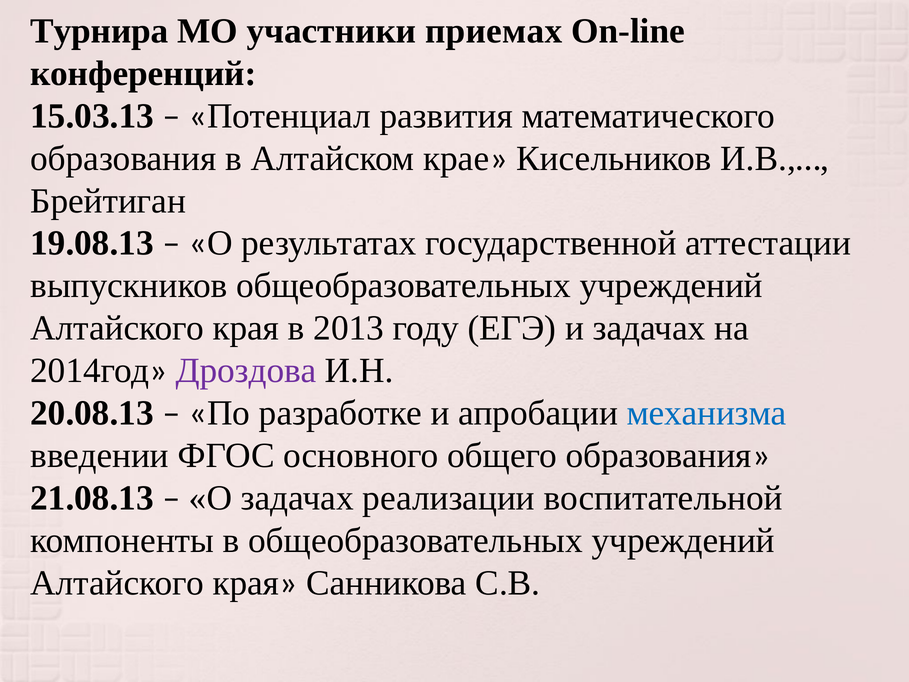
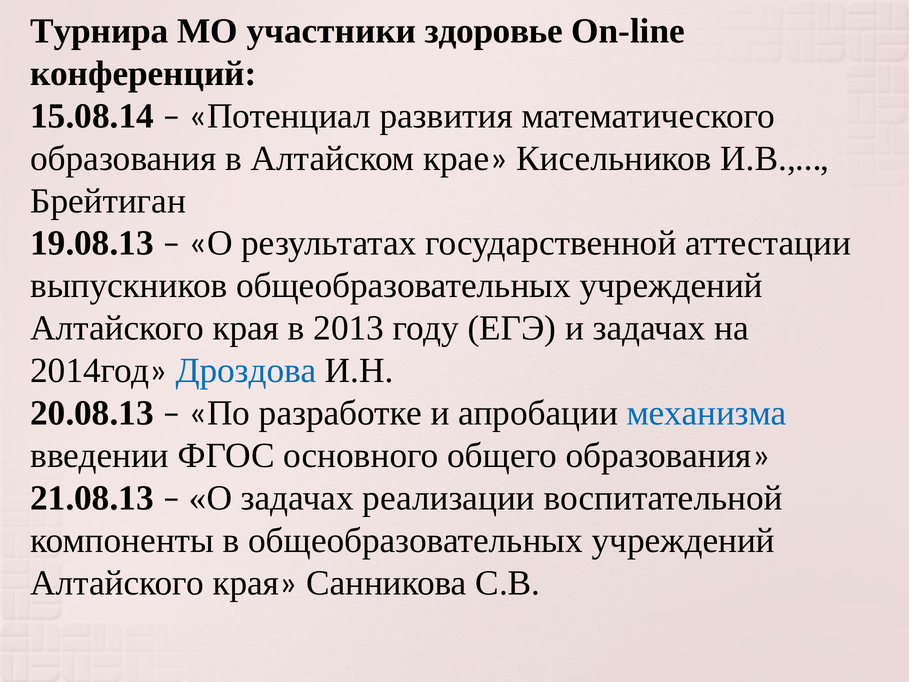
приемах: приемах -> здоровье (494, 31)
15.03.13: 15.03.13 -> 15.08.14 (92, 116)
Дроздова colour: purple -> blue (246, 371)
